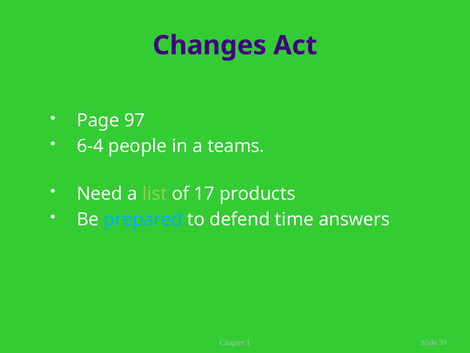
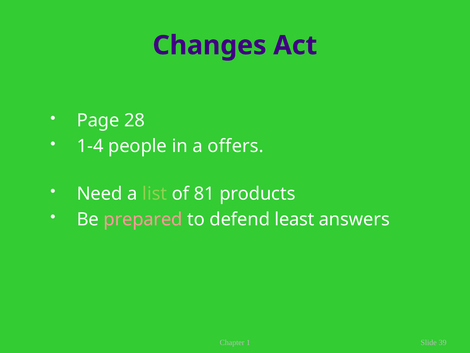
97: 97 -> 28 (135, 120)
6-4: 6-4 -> 1-4 (90, 146)
teams: teams -> offers (236, 146)
17: 17 -> 81 (204, 193)
prepared colour: light blue -> pink (143, 219)
time: time -> least (294, 219)
